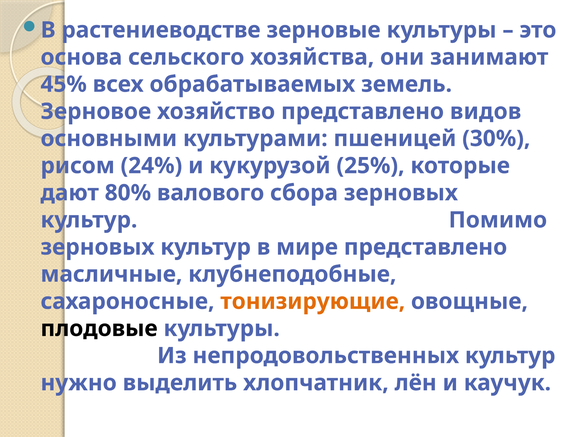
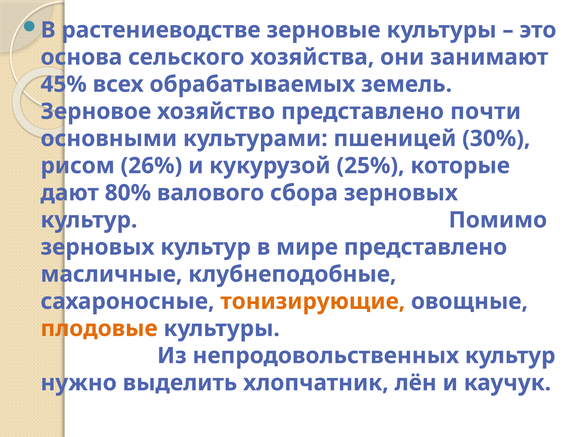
видов: видов -> почти (486, 112)
24%: 24% -> 26% (151, 166)
плодовые colour: black -> orange (99, 329)
